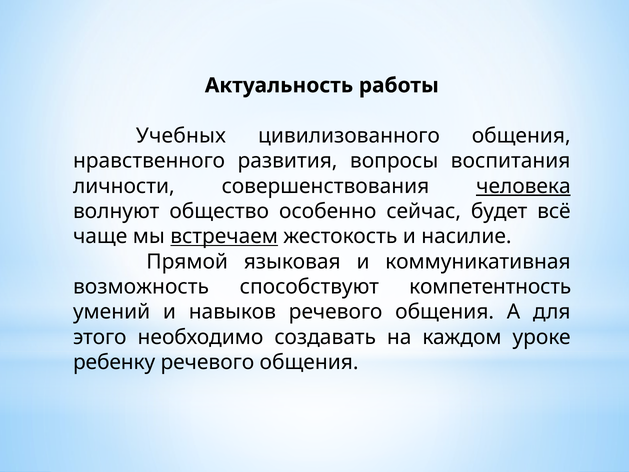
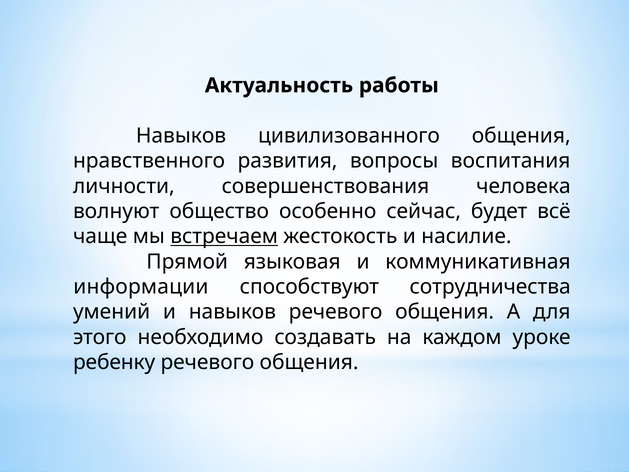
Учебных: Учебных -> Навыков (181, 136)
человека underline: present -> none (523, 186)
возможность: возможность -> информации (141, 287)
компетентность: компетентность -> сотрудничества (490, 287)
